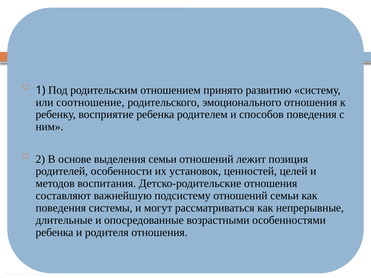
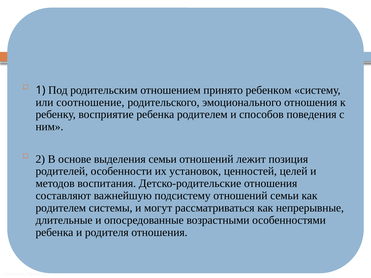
развитию: развитию -> ребенком (269, 90)
поведения: поведения -> родителем (61, 208)
